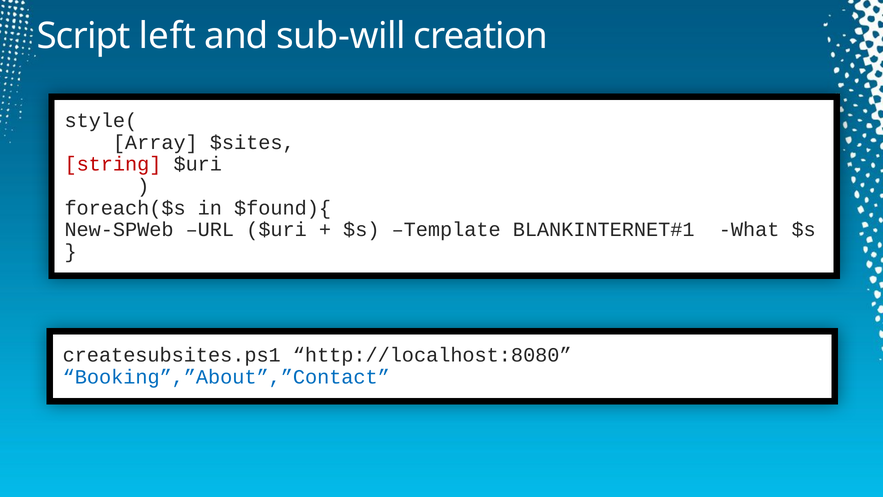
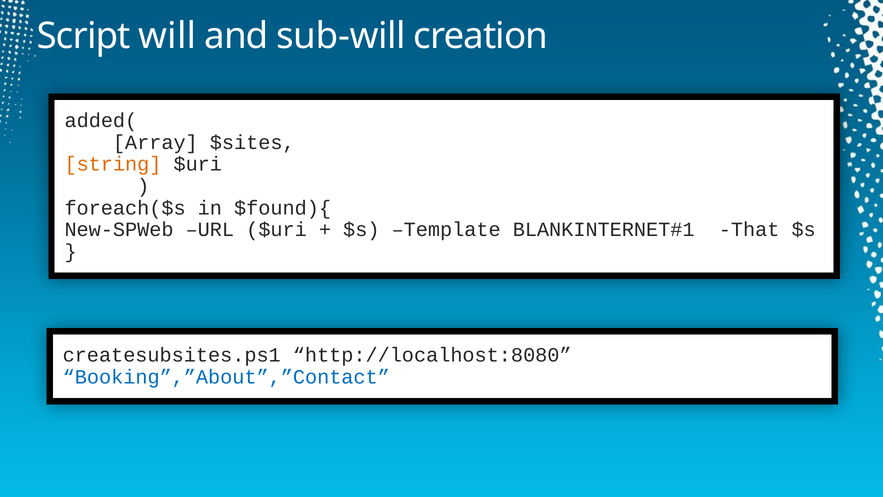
left: left -> will (167, 36)
style(: style( -> added( (101, 120)
string colour: red -> orange (113, 164)
What: What -> That (749, 230)
